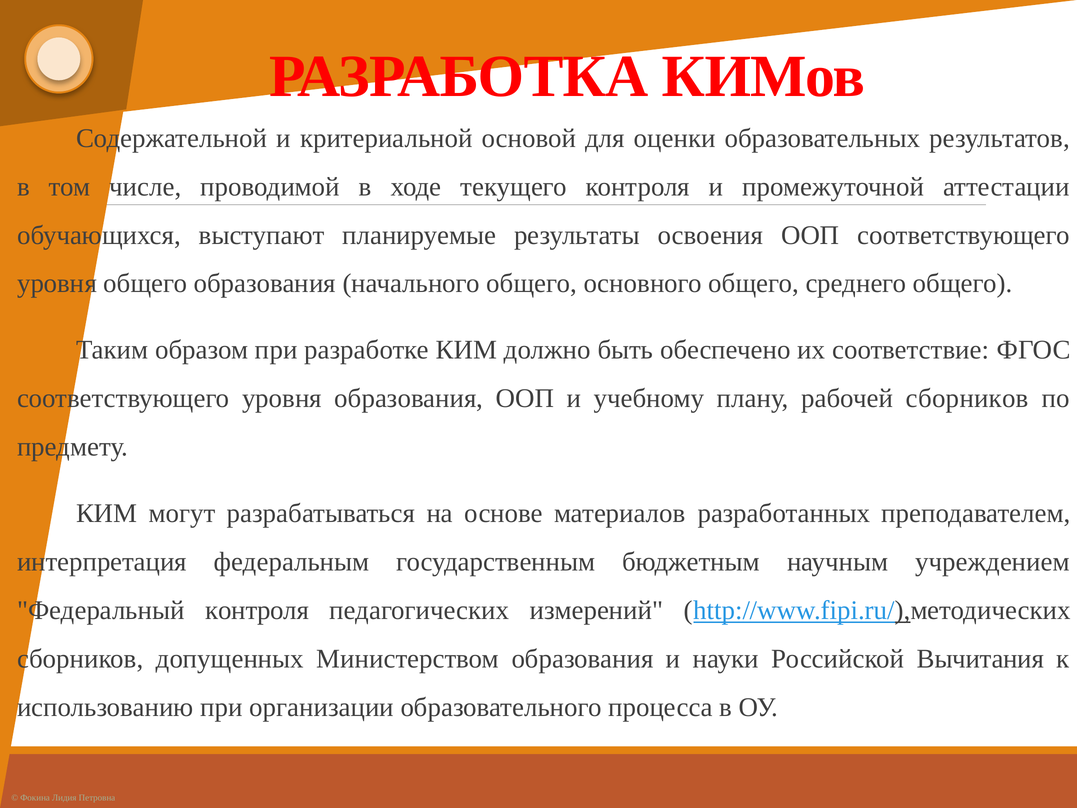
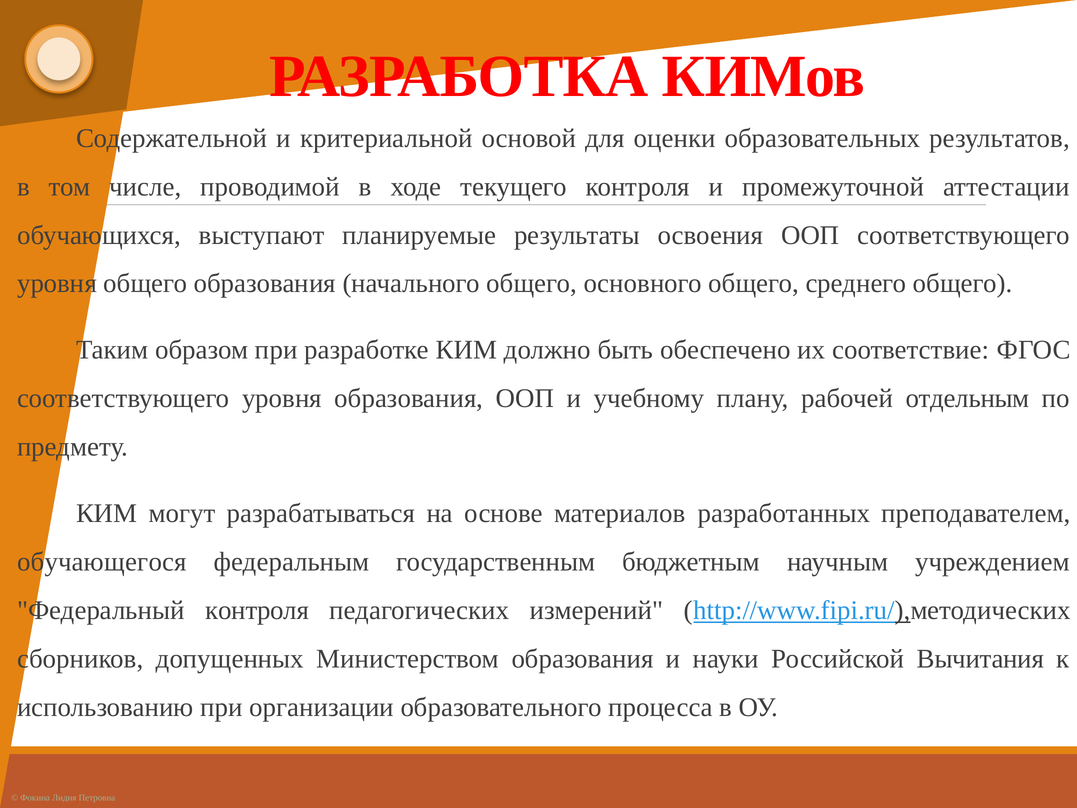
рабочей сборников: сборников -> отдельным (968, 398)
интерпретация: интерпретация -> обучающегося (102, 562)
